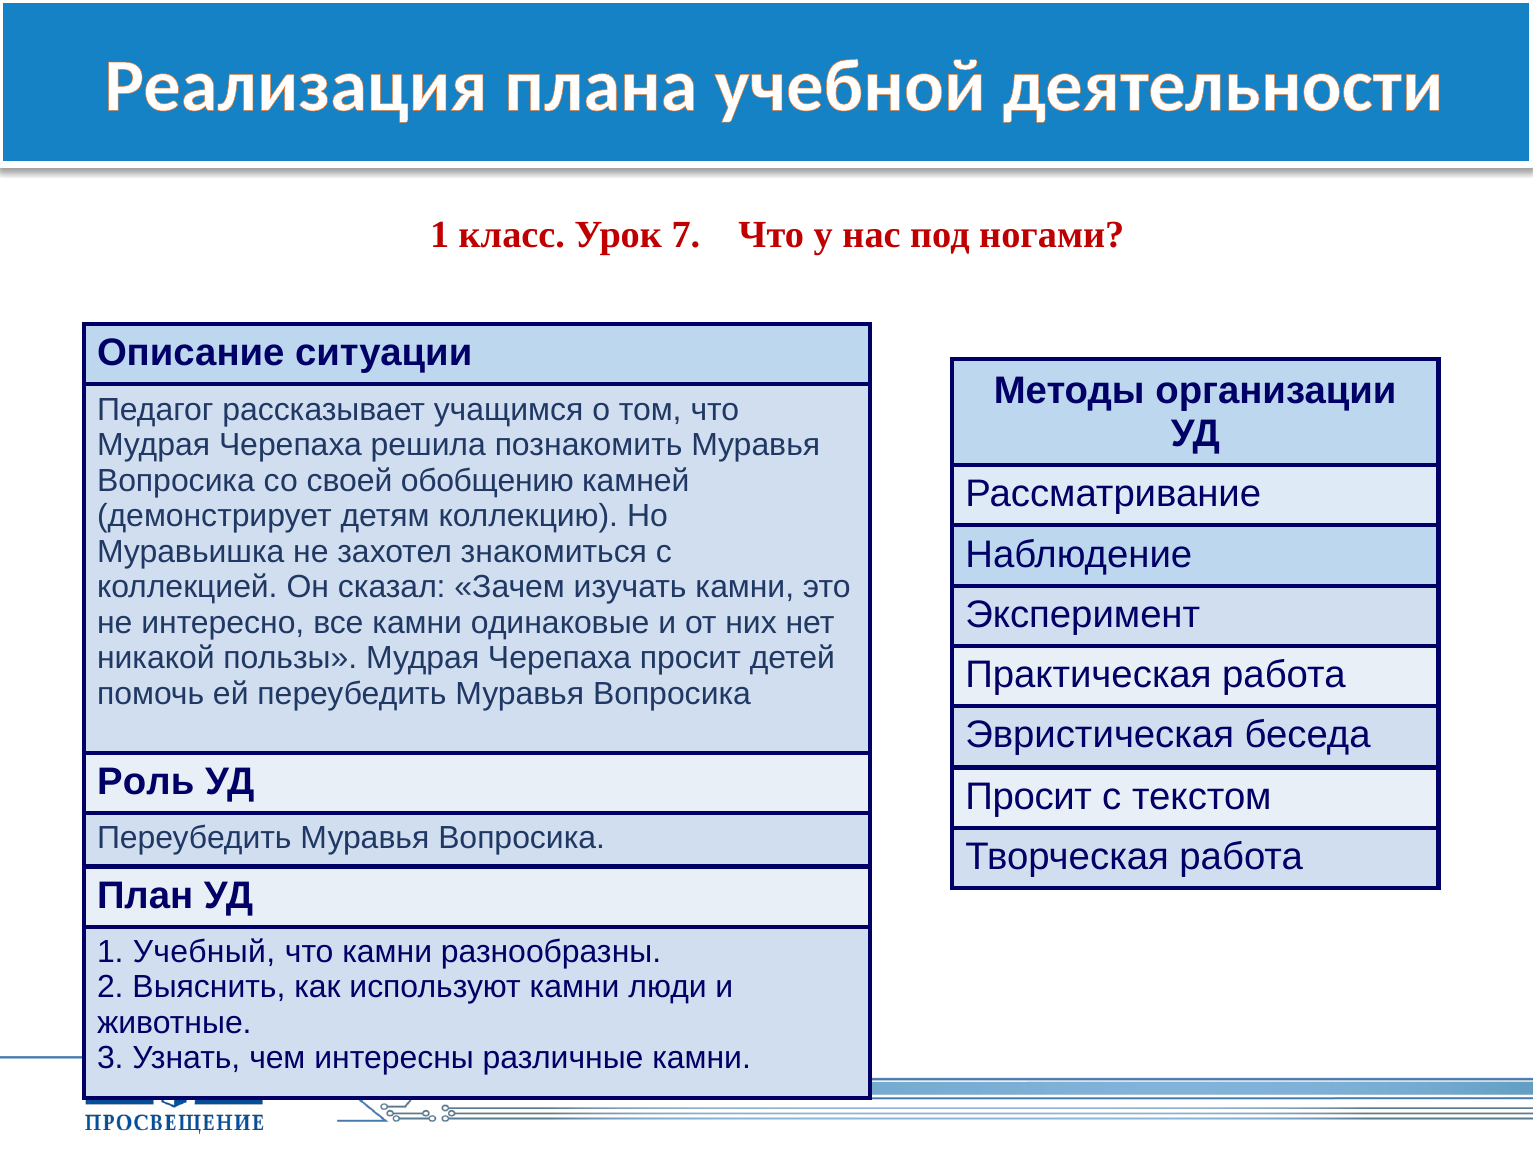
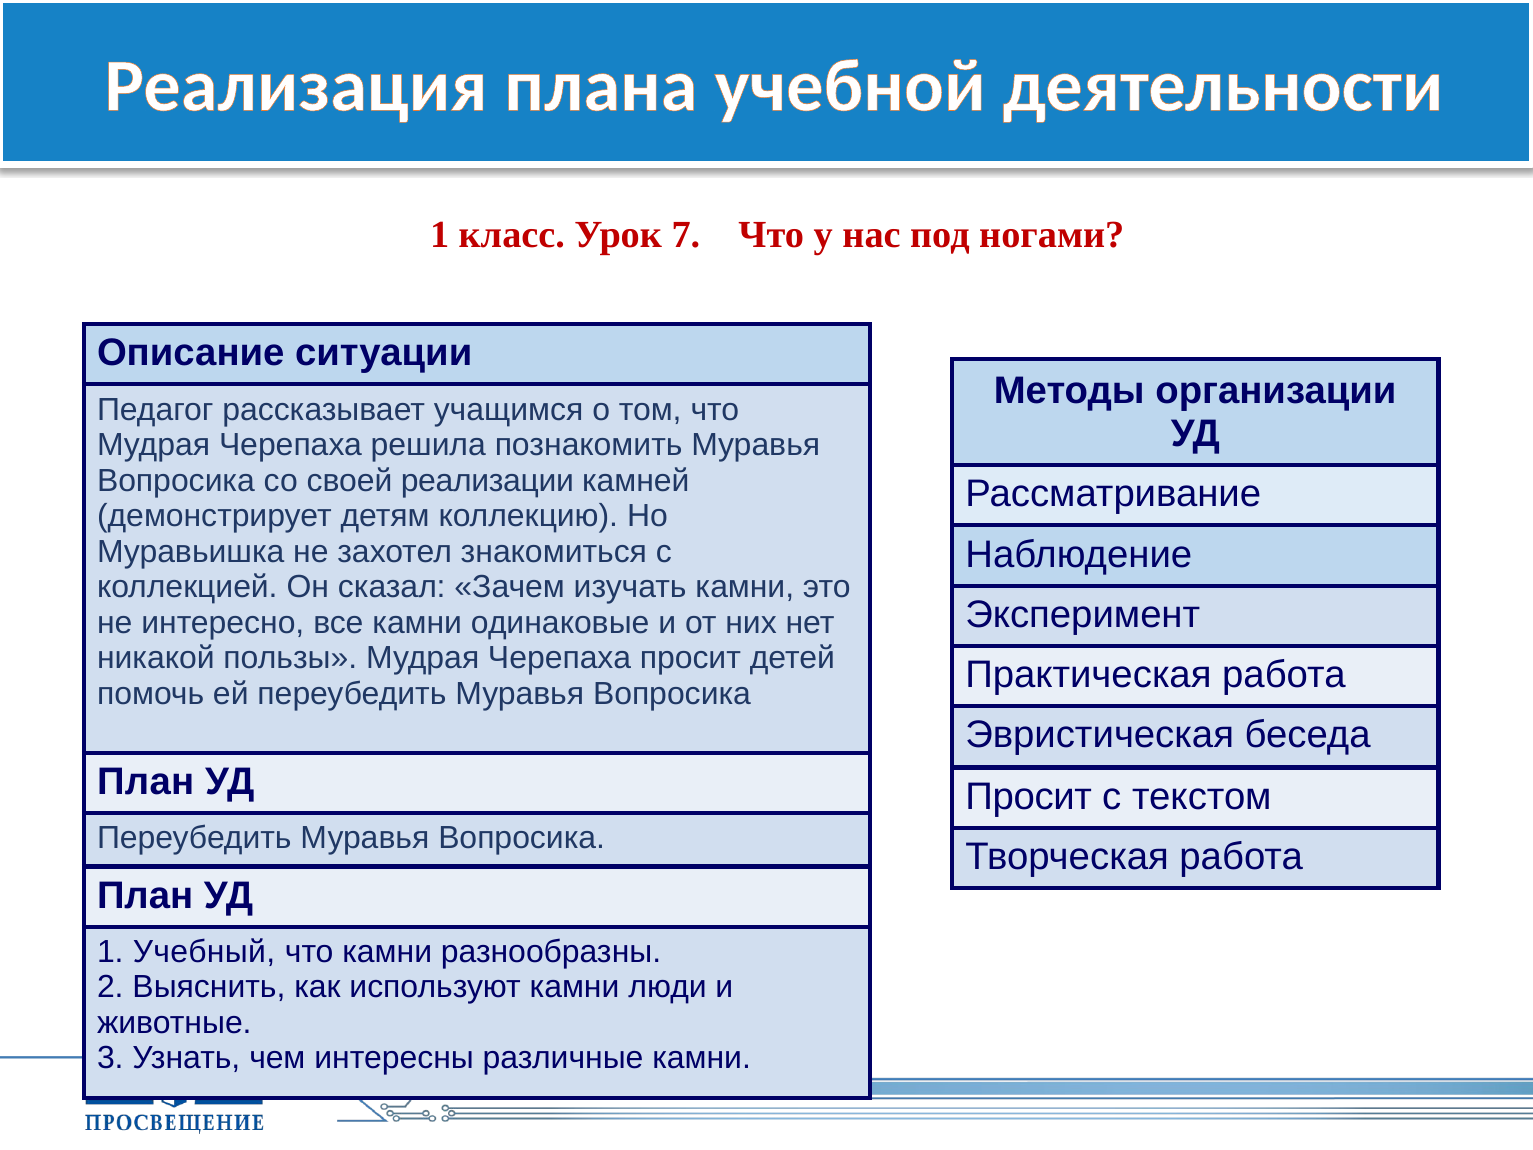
обобщению: обобщению -> реализации (487, 481)
Роль: Роль -> План (146, 782)
